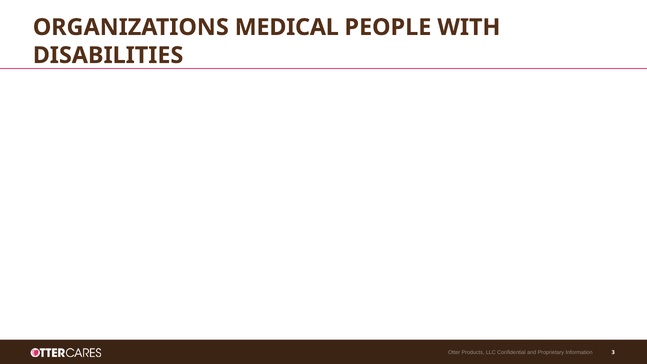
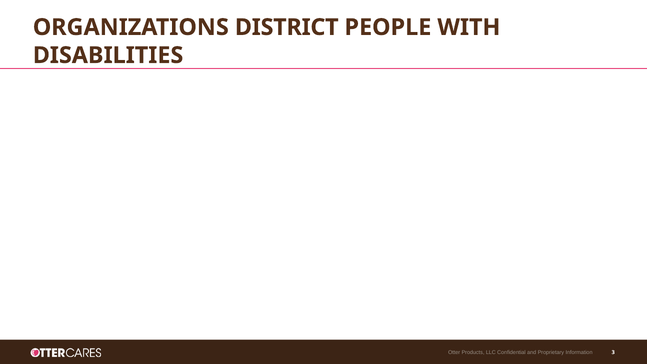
MEDICAL: MEDICAL -> DISTRICT (287, 27)
